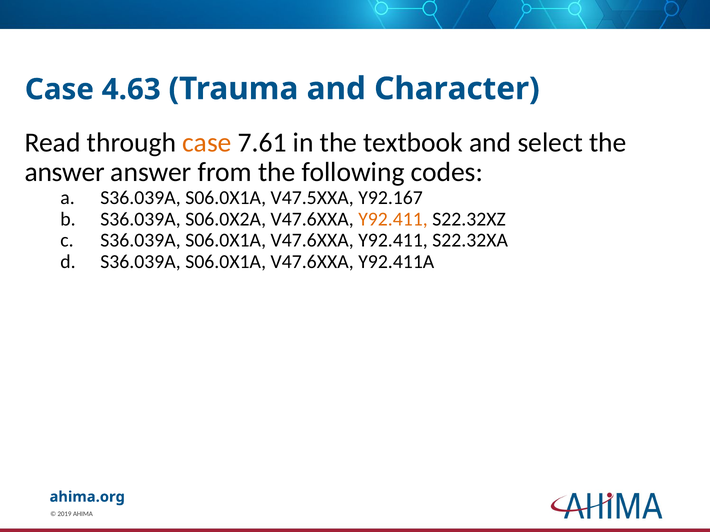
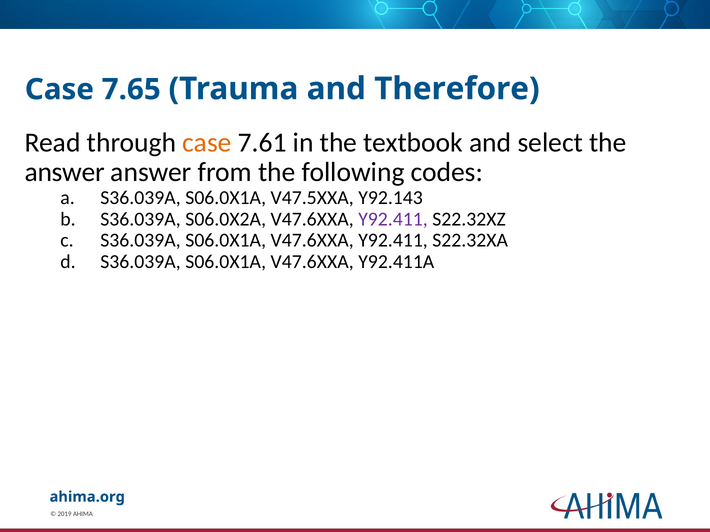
4.63: 4.63 -> 7.65 (131, 90)
Character: Character -> Therefore (457, 89)
Y92.167: Y92.167 -> Y92.143 (391, 198)
Y92.411 colour: orange -> purple (393, 219)
